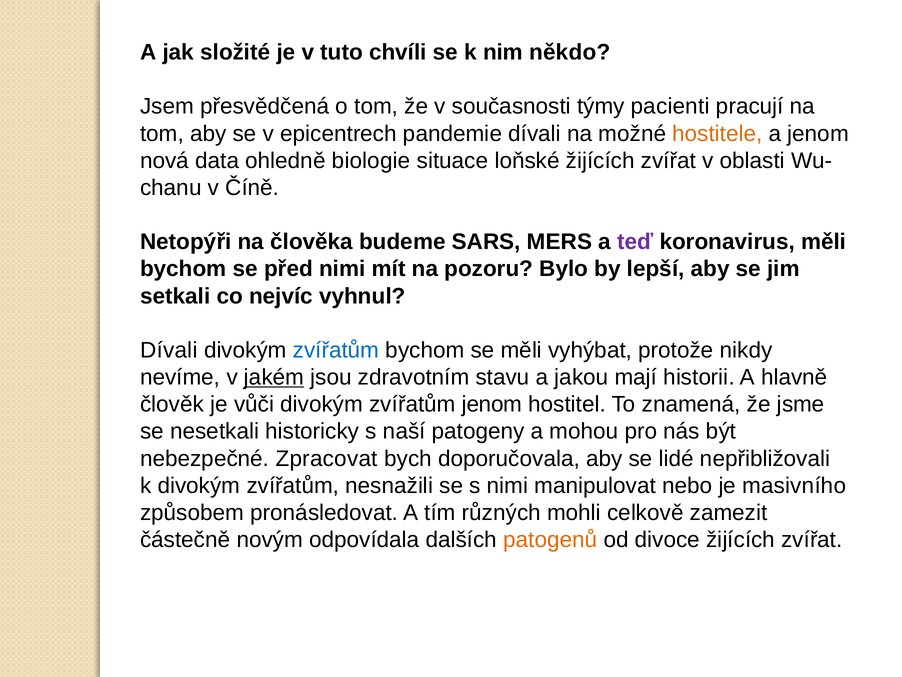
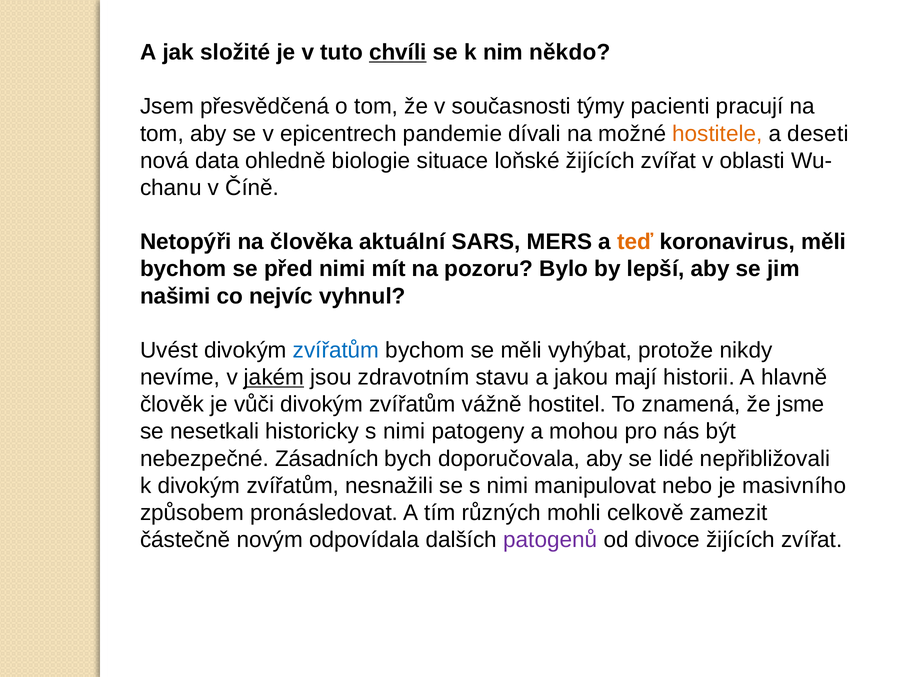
chvíli underline: none -> present (398, 52)
a jenom: jenom -> deseti (818, 134)
budeme: budeme -> aktuální (402, 242)
teď colour: purple -> orange (635, 242)
setkali: setkali -> našimi (175, 296)
Dívali: Dívali -> Uvést (169, 350)
zvířatům jenom: jenom -> vážně (492, 404)
historicky s naší: naší -> nimi (404, 431)
Zpracovat: Zpracovat -> Zásadních (327, 458)
patogenů colour: orange -> purple (550, 539)
